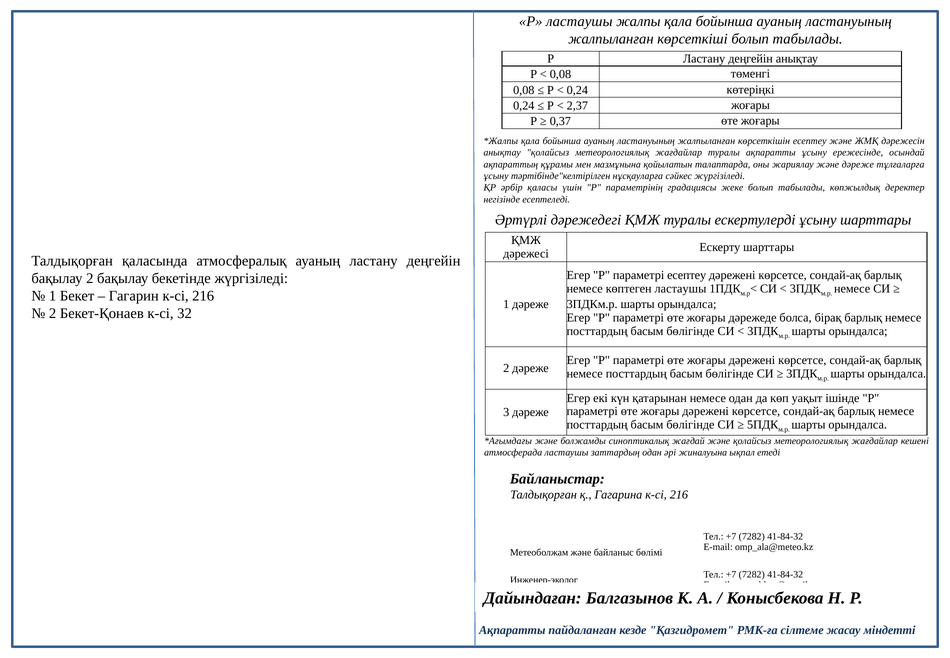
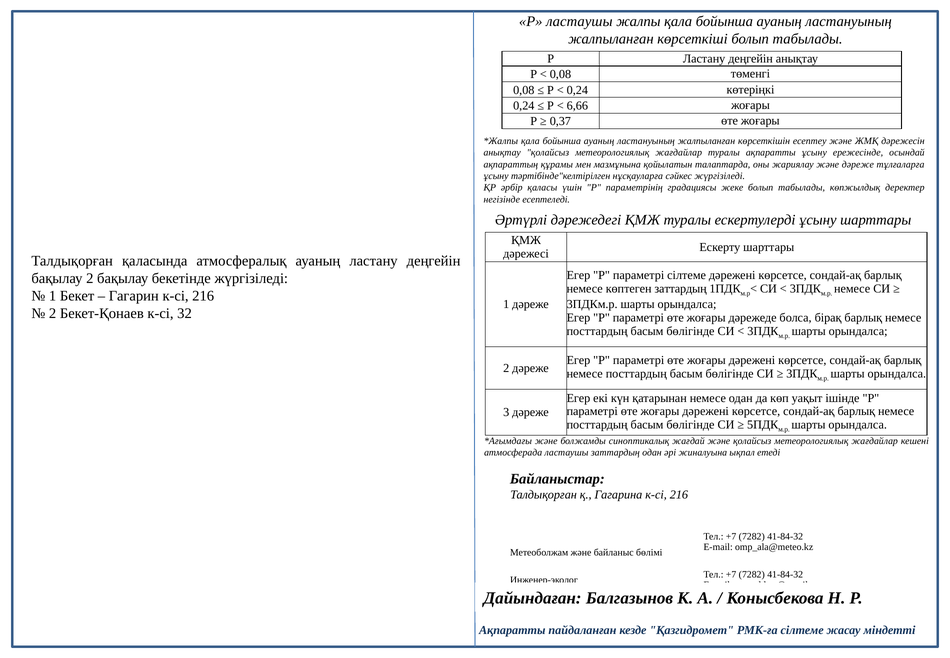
2,37: 2,37 -> 6,66 (577, 106)
параметрі есептеу: есептеу -> сілтеме (687, 275)
көптеген ластаушы: ластаушы -> заттардың (681, 289)
